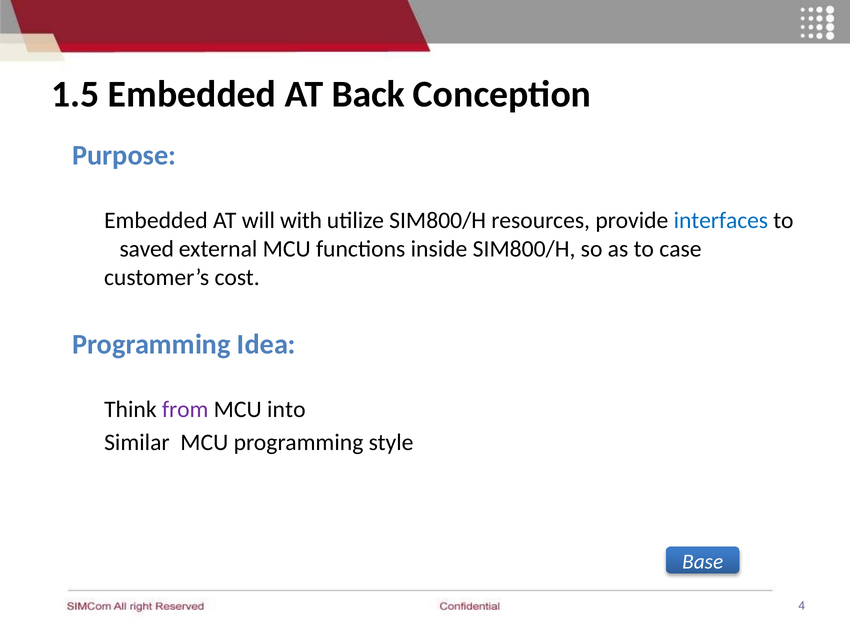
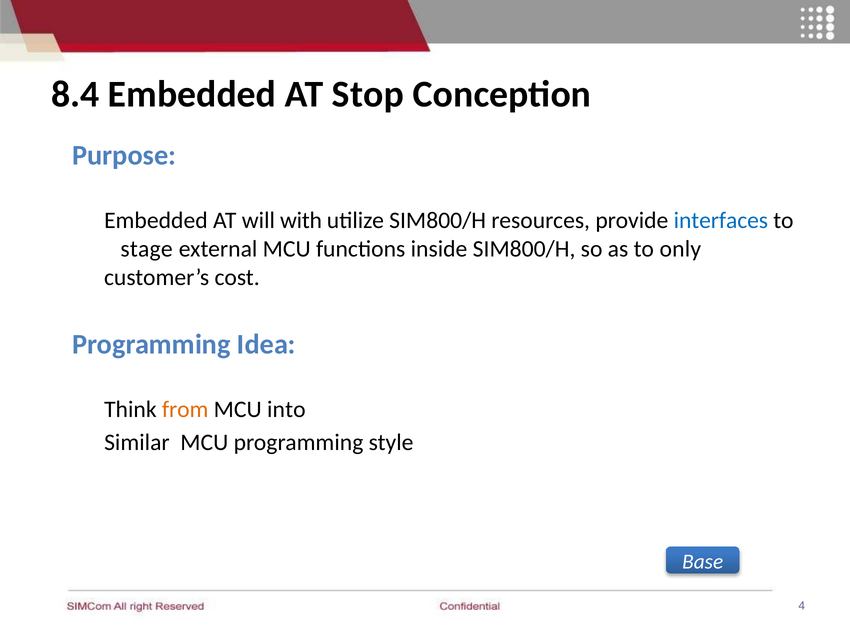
1.5: 1.5 -> 8.4 (75, 94)
Back: Back -> Stop (368, 94)
saved: saved -> stage (147, 249)
case: case -> only (680, 249)
from colour: purple -> orange (185, 409)
